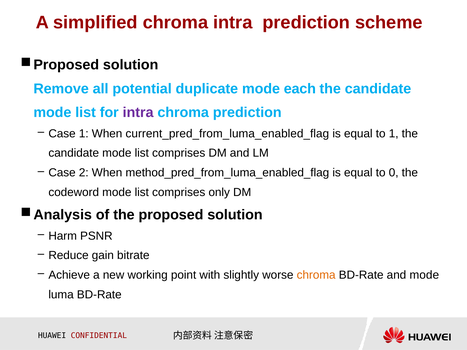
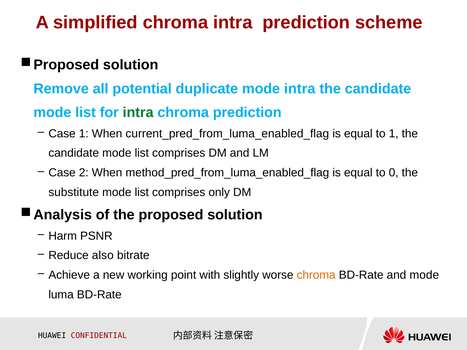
mode each: each -> intra (300, 89)
intra colour: purple -> green (138, 113)
codeword: codeword -> substitute (74, 192)
gain: gain -> also (103, 256)
